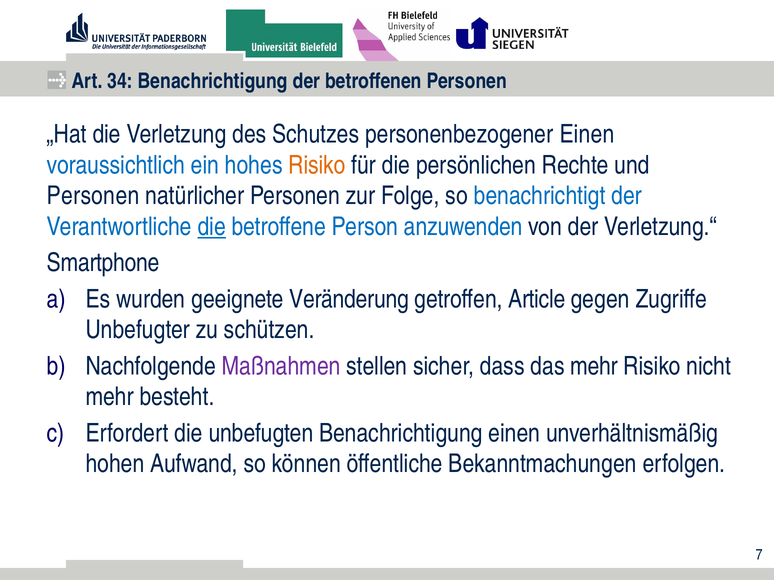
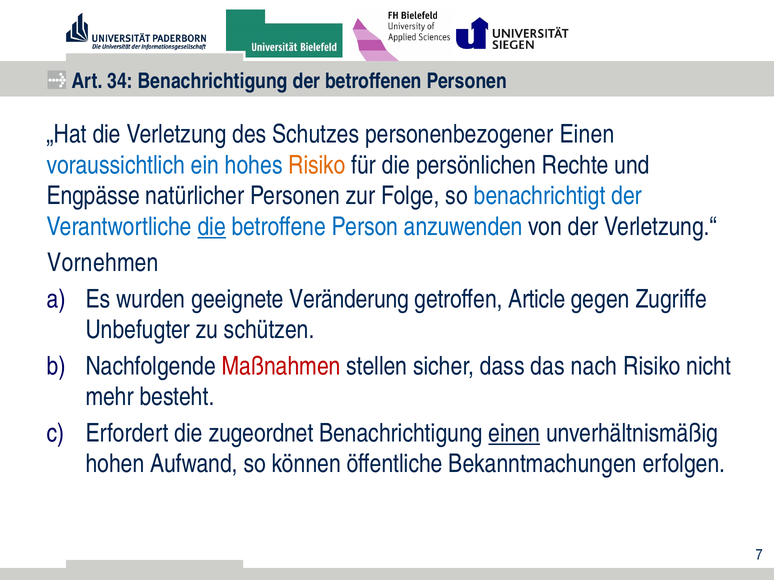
Personen: Personen -> Engpässe (93, 196)
Smartphone: Smartphone -> Vornehmen (103, 263)
Maßnahmen colour: purple -> red (281, 366)
das mehr: mehr -> nach (594, 366)
unbefugten: unbefugten -> zugeordnet (261, 433)
einen underline: none -> present (514, 433)
